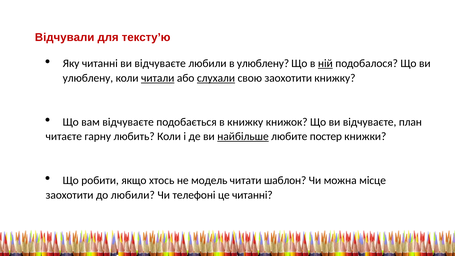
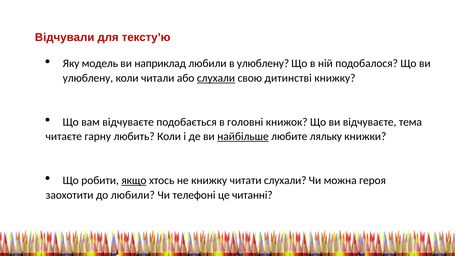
Яку читанні: читанні -> модель (100, 64)
відчуваєте: відчуваєте -> наприклад (160, 64)
ній underline: present -> none (325, 64)
читали underline: present -> none (158, 78)
свою заохотити: заохотити -> дитинстві (288, 78)
в книжку: книжку -> головні (245, 122)
план: план -> тема (410, 122)
постер: постер -> ляльку (326, 137)
якщо underline: none -> present (134, 180)
не модель: модель -> книжку (209, 180)
читати шаблон: шаблон -> слухали (285, 180)
місце: місце -> героя (373, 180)
